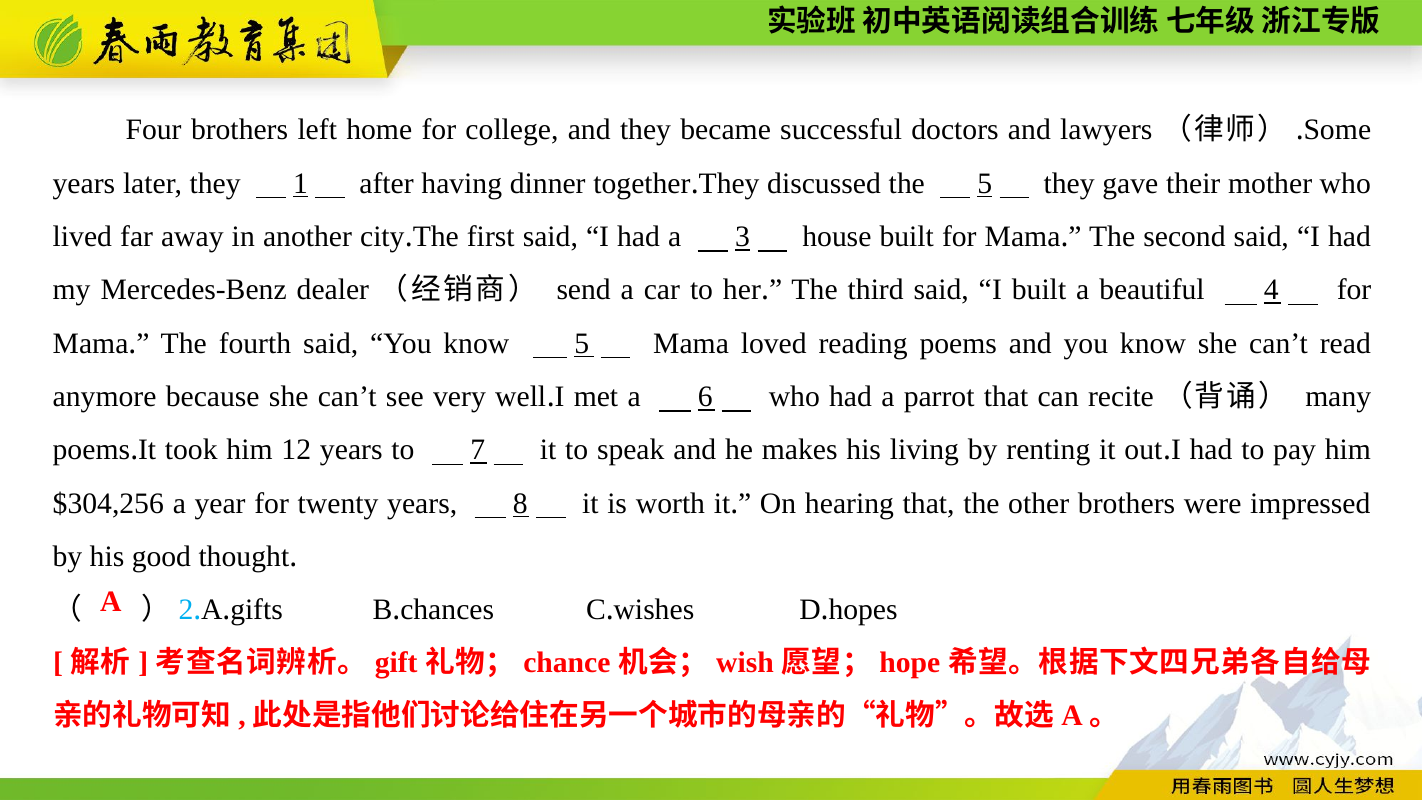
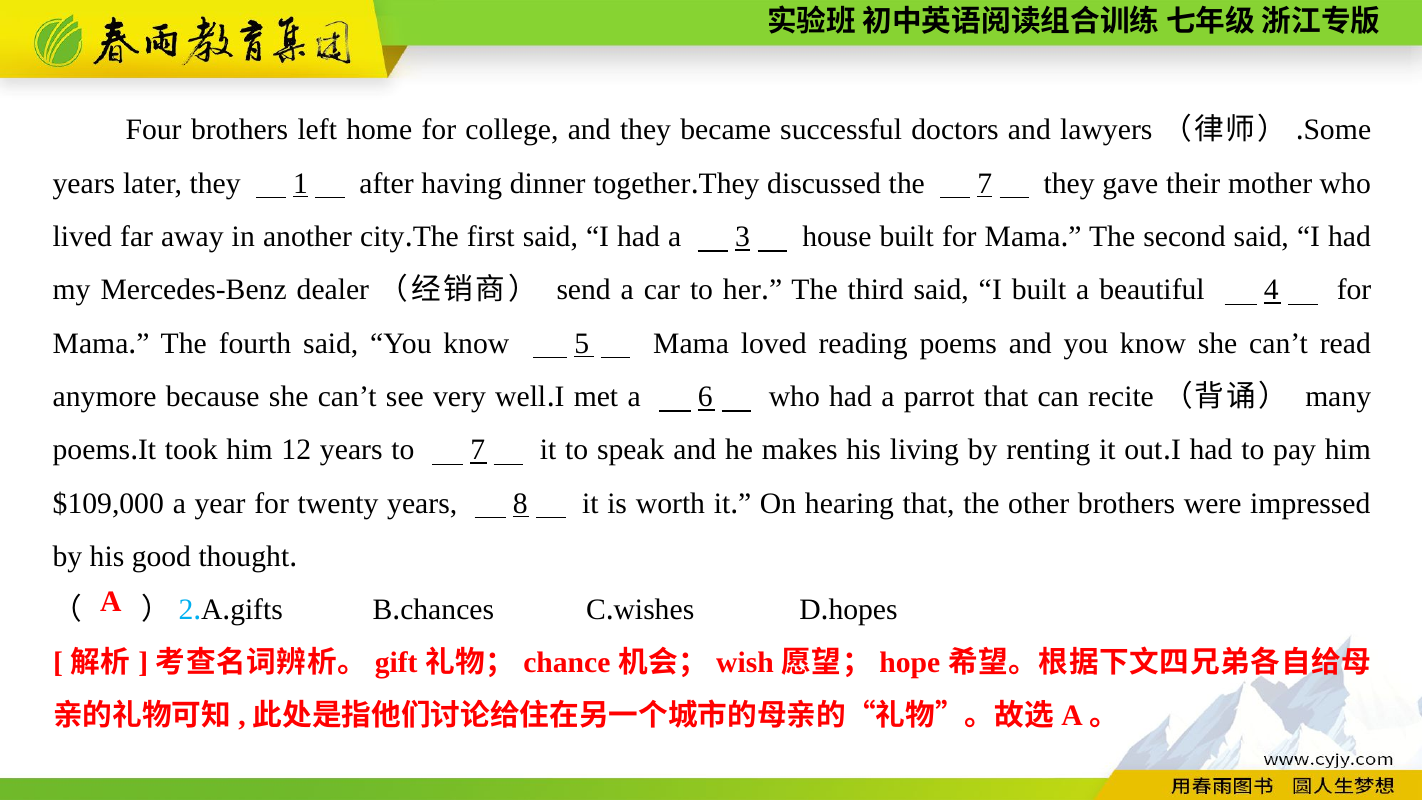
the 5: 5 -> 7 (985, 183)
$304,256: $304,256 -> $109,000 (108, 503)
